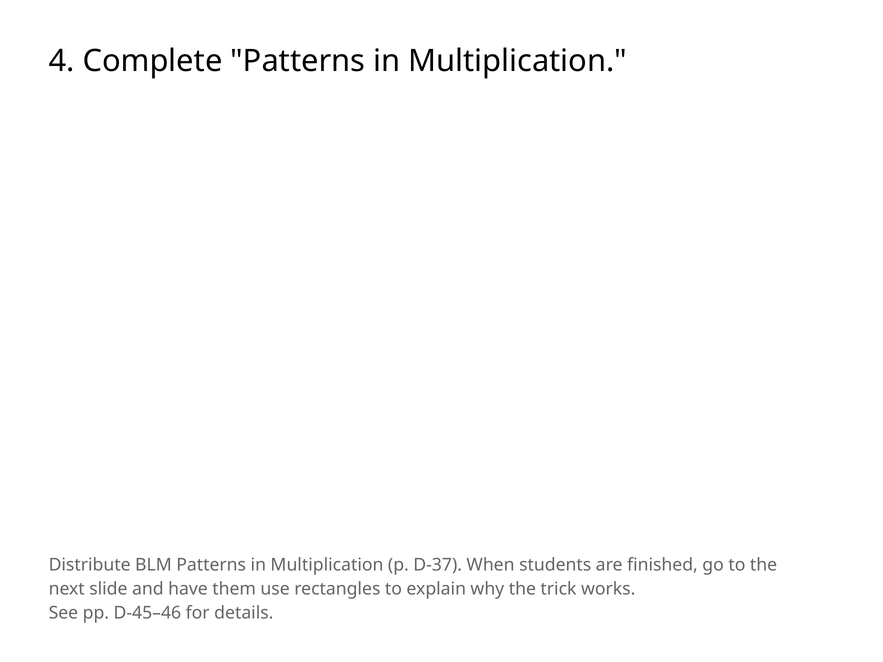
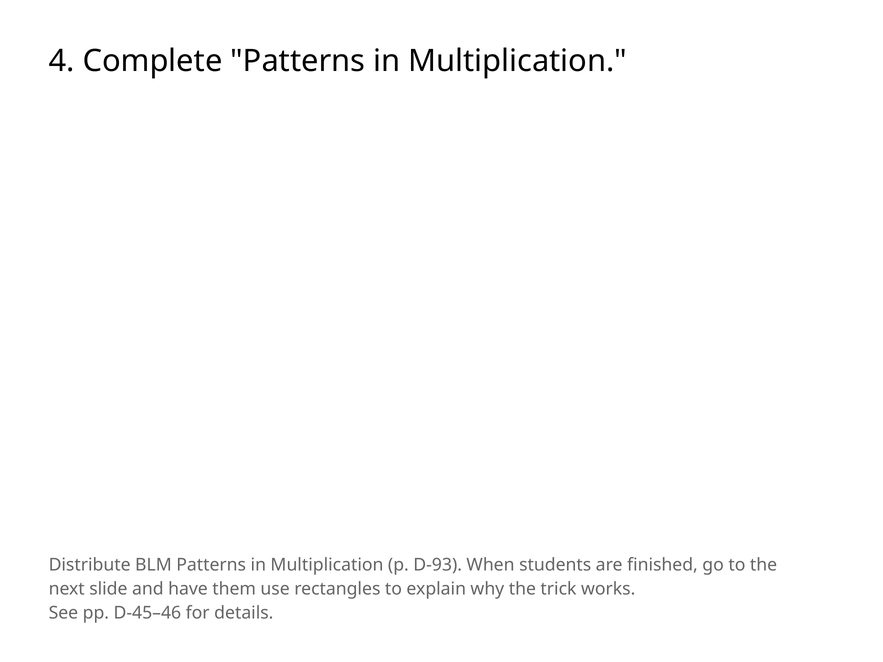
D-37: D-37 -> D-93 (438, 565)
